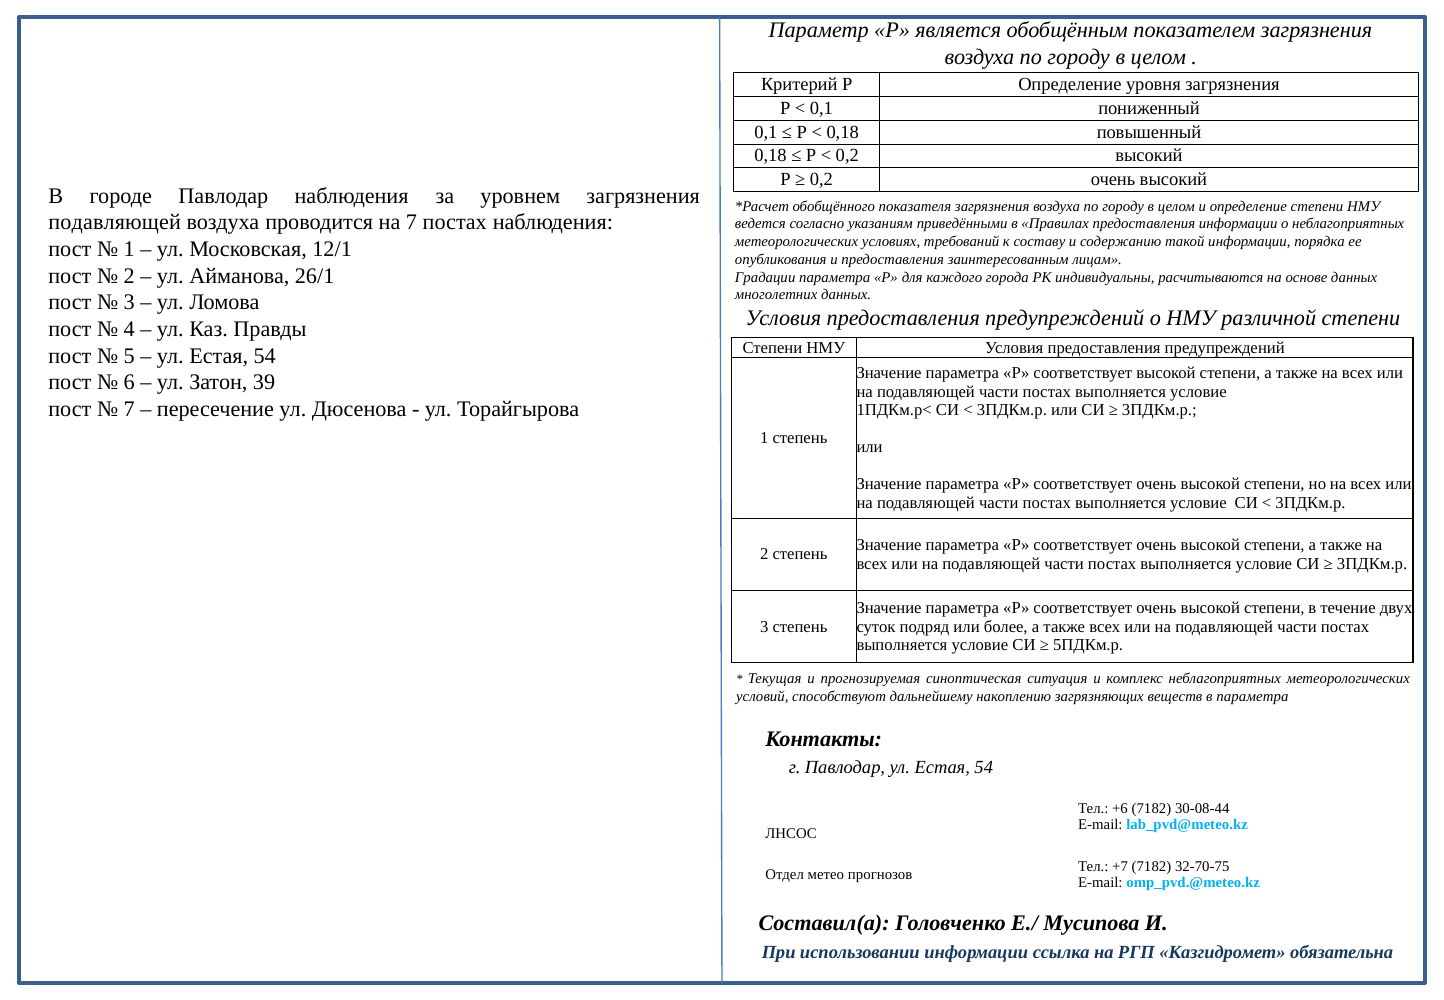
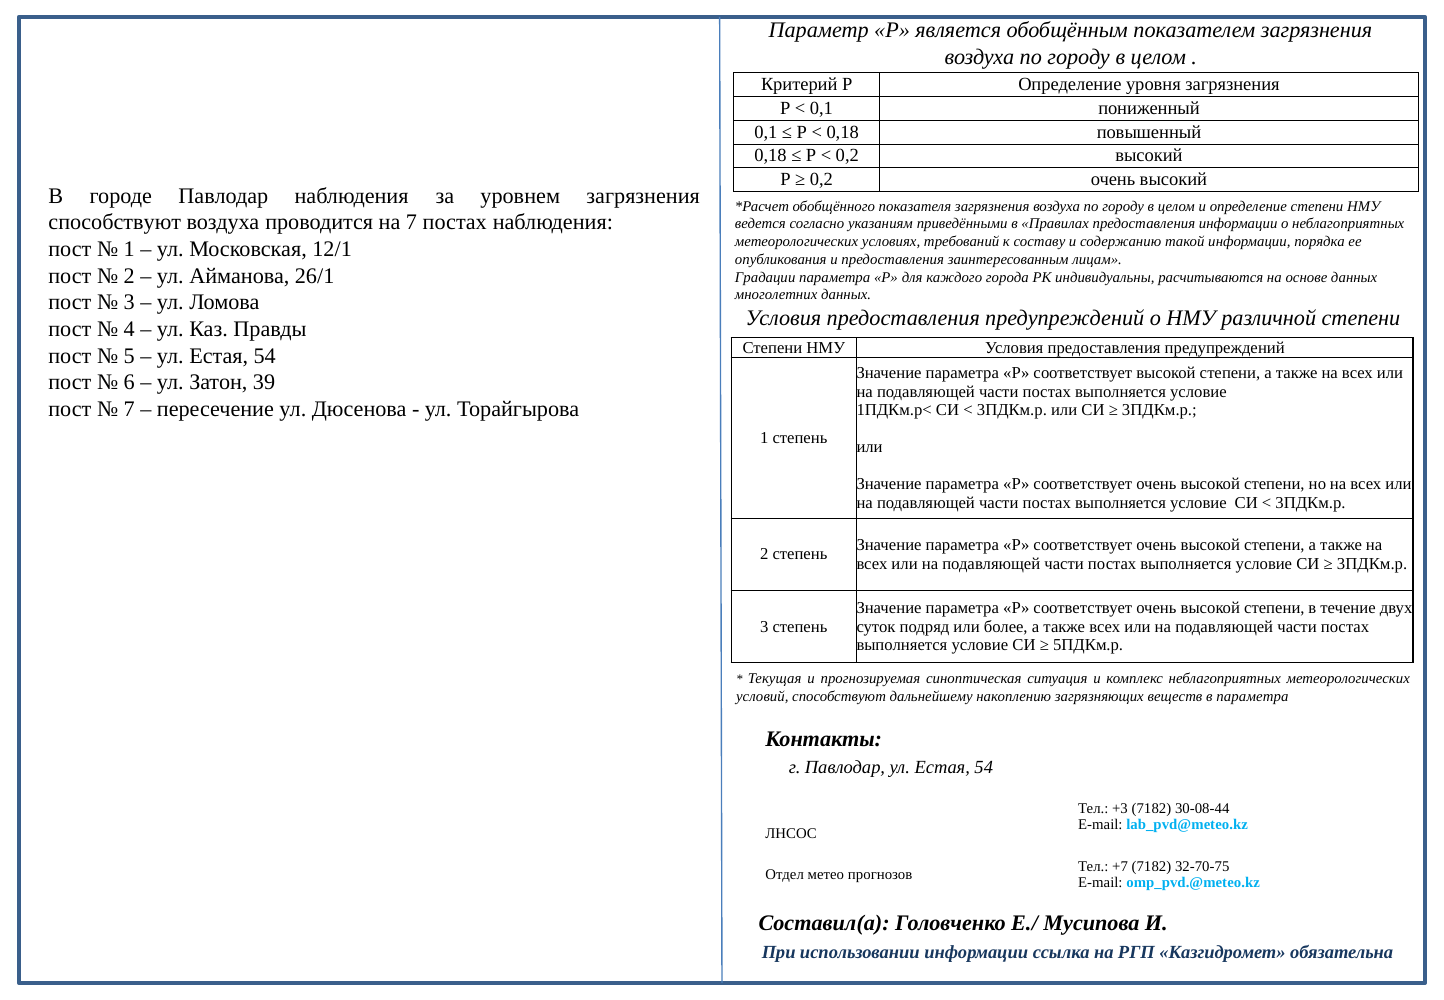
подавляющей: подавляющей -> способствуют (115, 222)
+6: +6 -> +3 (1120, 808)
